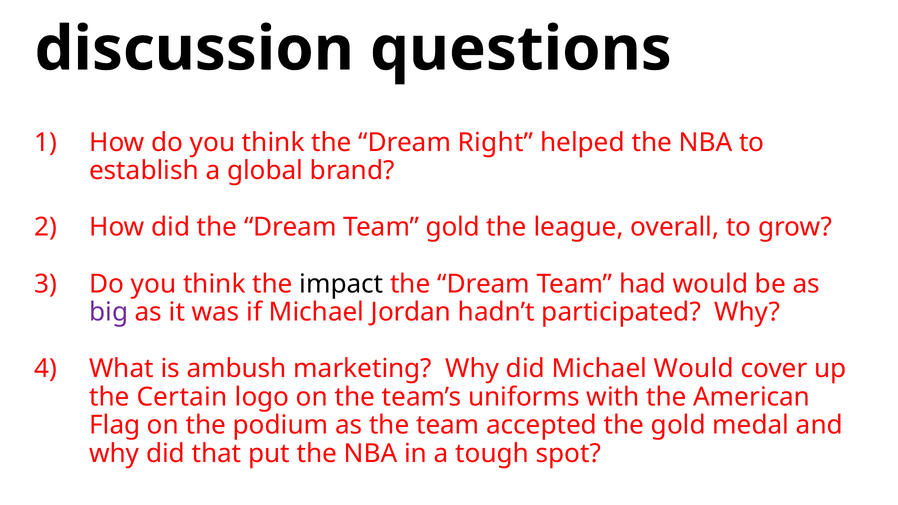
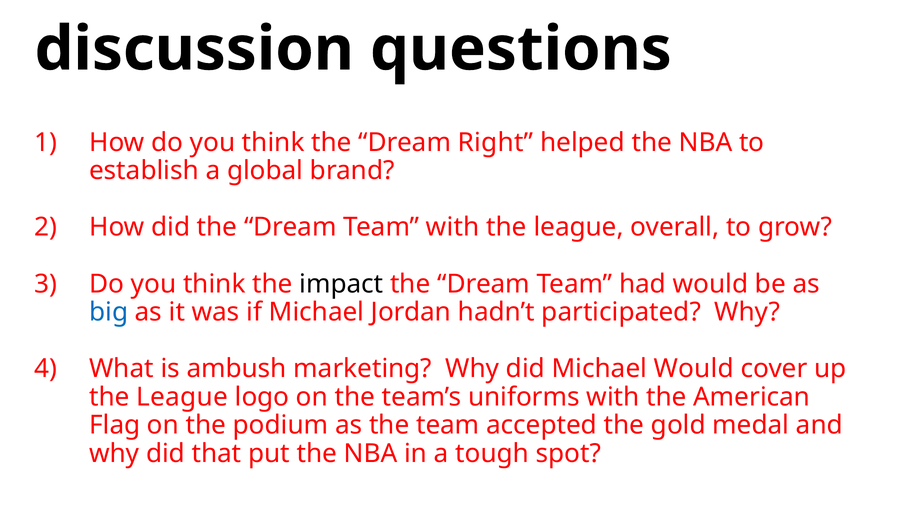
Team gold: gold -> with (453, 227)
big colour: purple -> blue (109, 312)
Certain: Certain -> League (182, 397)
